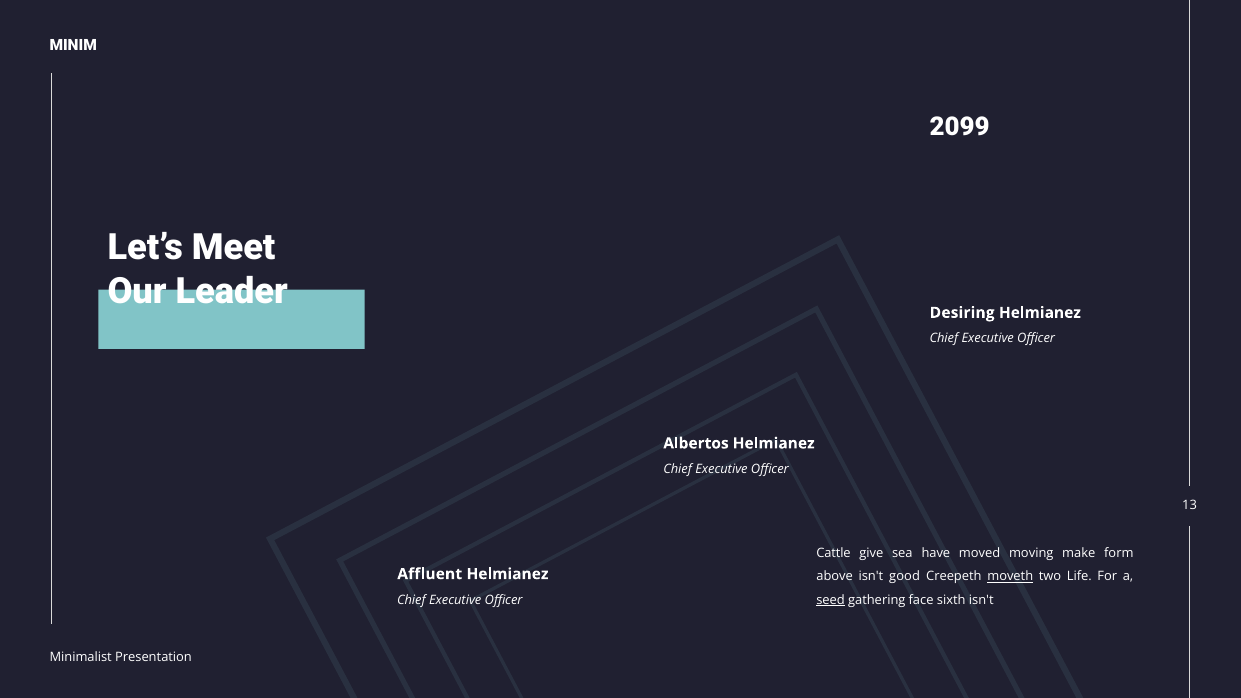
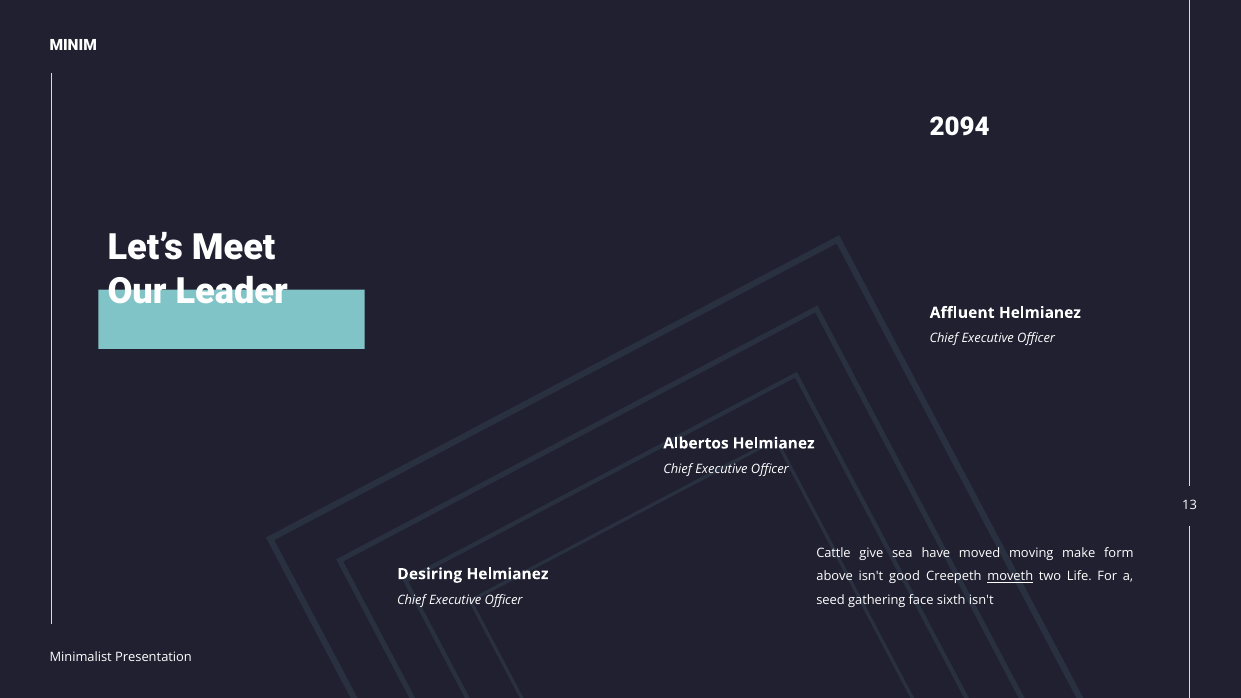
2099: 2099 -> 2094 (960, 127)
Desiring: Desiring -> Affluent (962, 313)
Affluent: Affluent -> Desiring (430, 574)
seed underline: present -> none (831, 600)
